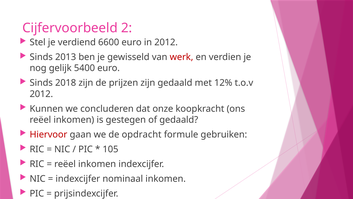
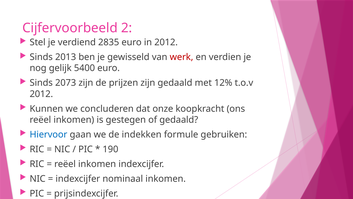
6600: 6600 -> 2835 (109, 42)
2018: 2018 -> 2073 (66, 83)
Hiervoor colour: red -> blue (48, 134)
opdracht: opdracht -> indekken (142, 134)
105: 105 -> 190 (111, 149)
